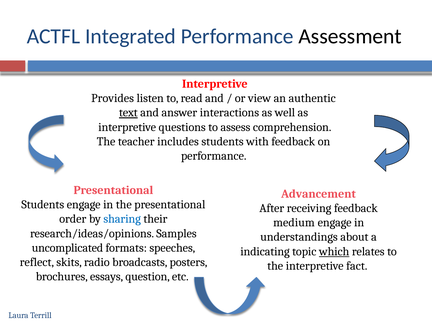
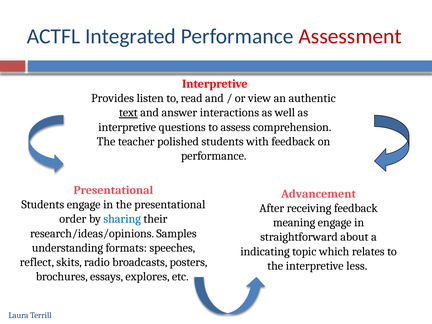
Assessment colour: black -> red (350, 36)
includes: includes -> polished (178, 142)
medium: medium -> meaning (294, 223)
understandings: understandings -> straightforward (299, 237)
uncomplicated: uncomplicated -> understanding (67, 248)
which underline: present -> none (334, 251)
fact: fact -> less (357, 266)
question: question -> explores (147, 277)
